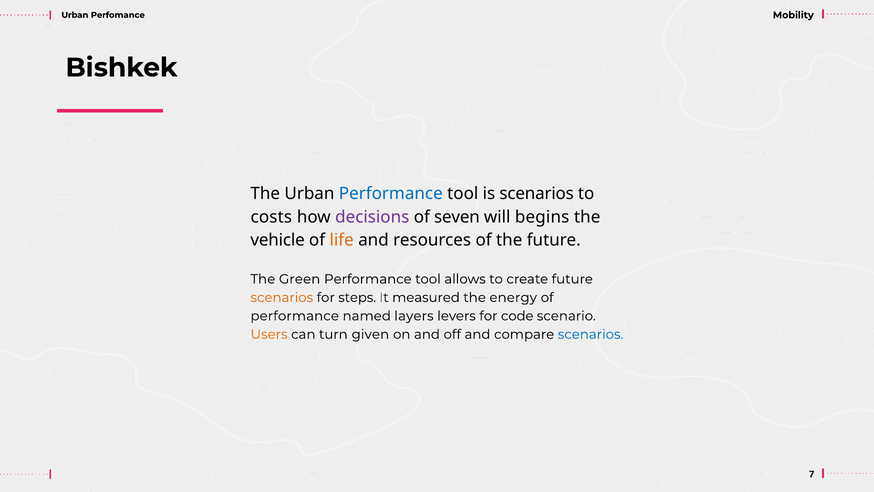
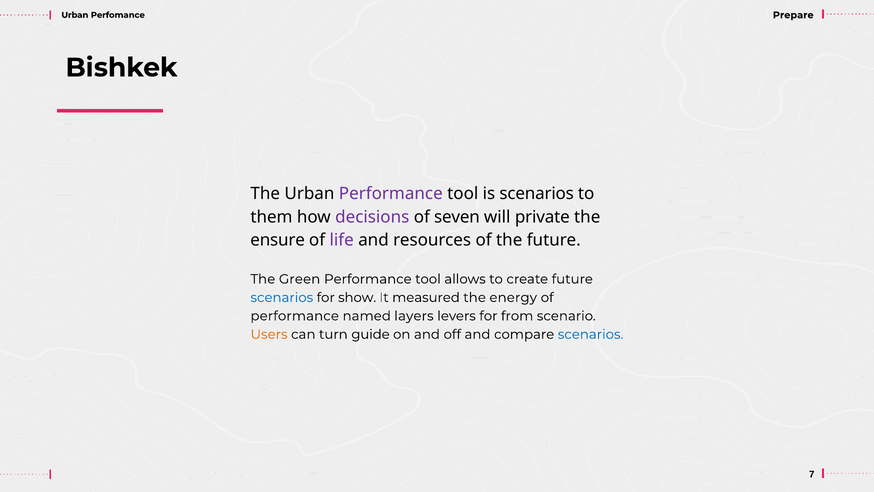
Mobility: Mobility -> Prepare (793, 15)
Performance colour: blue -> purple (391, 193)
costs: costs -> them (271, 217)
begins: begins -> private (542, 217)
vehicle: vehicle -> ensure (278, 240)
life colour: orange -> purple (342, 240)
scenarios colour: orange -> blue (282, 297)
steps: steps -> show (357, 297)
code: code -> from (517, 316)
given: given -> guide (370, 334)
